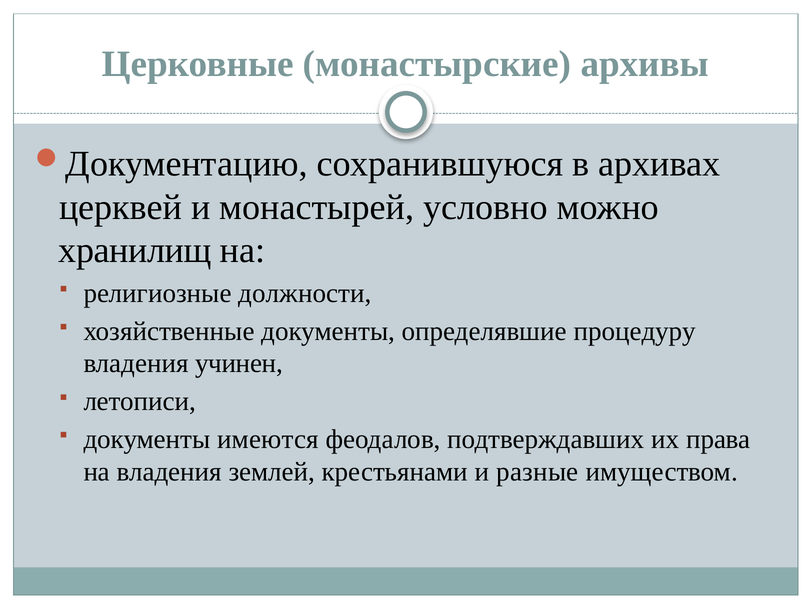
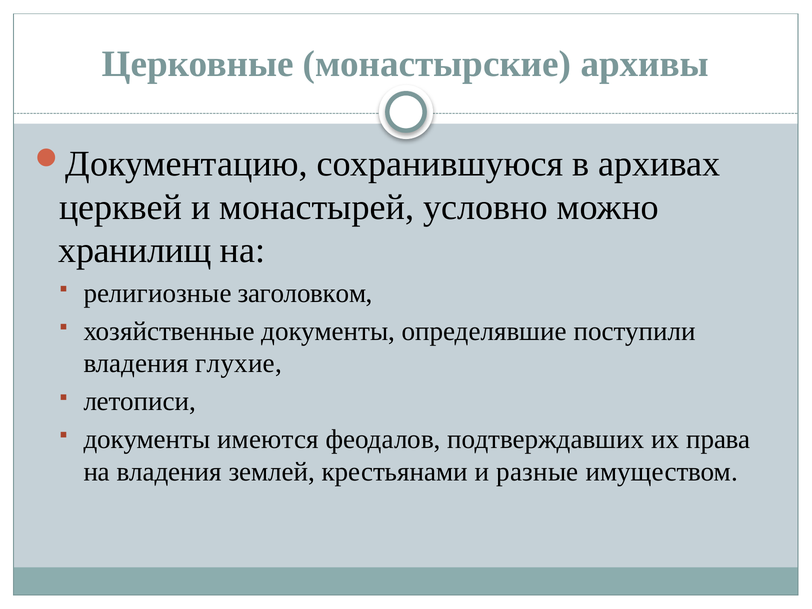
должности: должности -> заголовком (305, 293)
процедуру: процедуру -> поступили (635, 331)
учинен: учинен -> глухие (239, 364)
